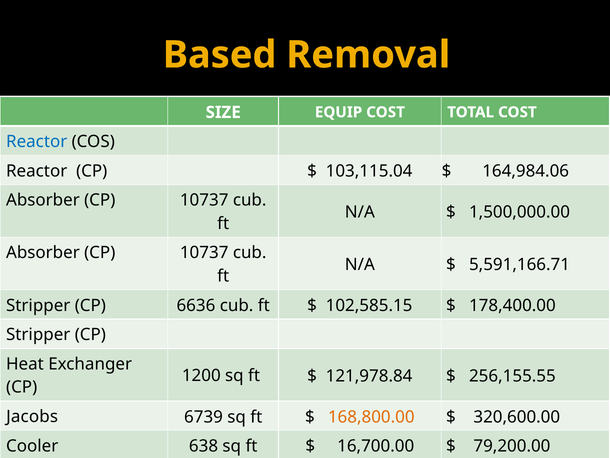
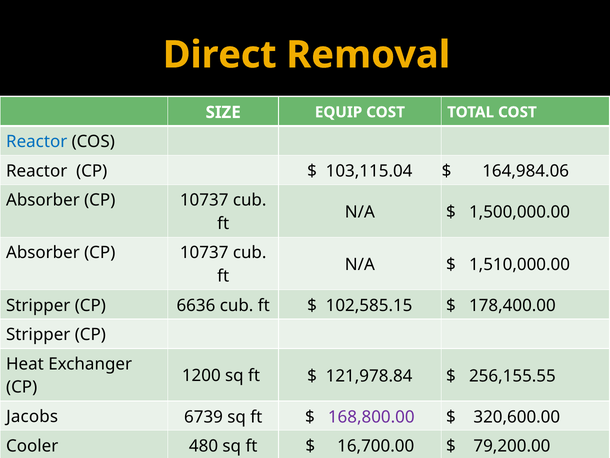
Based: Based -> Direct (220, 55)
5,591,166.71: 5,591,166.71 -> 1,510,000.00 (520, 265)
168,800.00 colour: orange -> purple (371, 416)
638: 638 -> 480 (204, 446)
